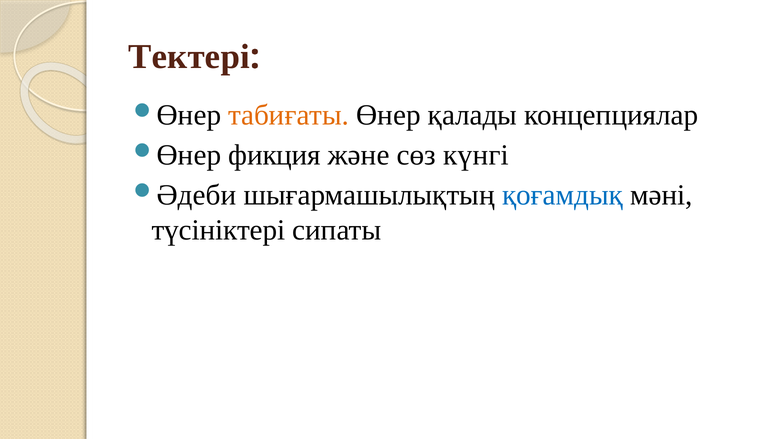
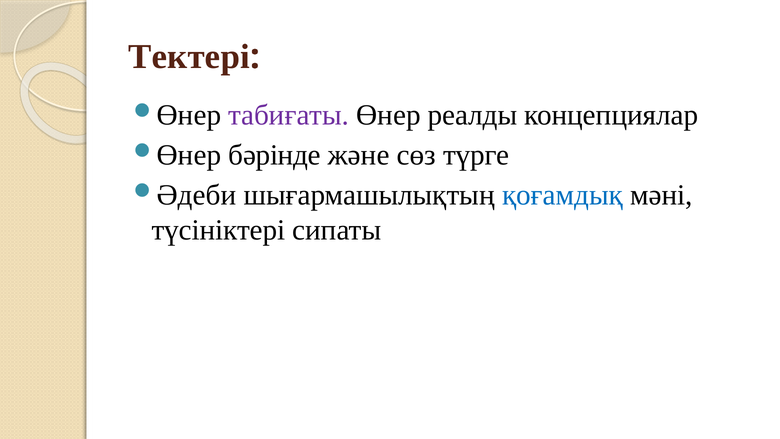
табиғаты colour: orange -> purple (289, 115)
қалады: қалады -> реалды (473, 115)
фикция: фикция -> бәрінде (275, 155)
күнгі: күнгі -> түрге (476, 155)
